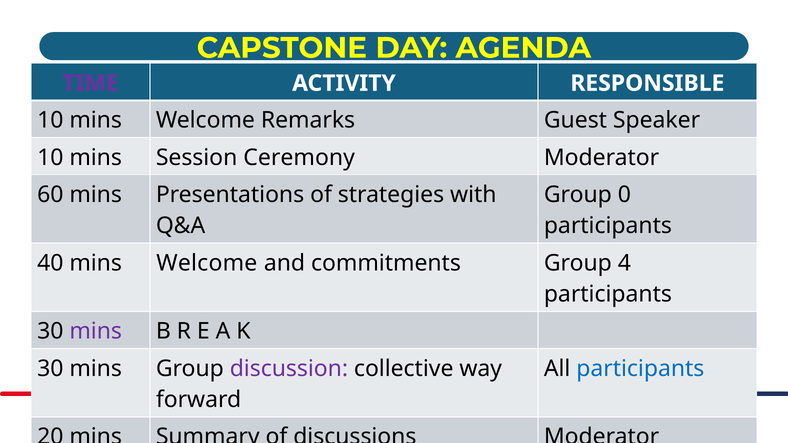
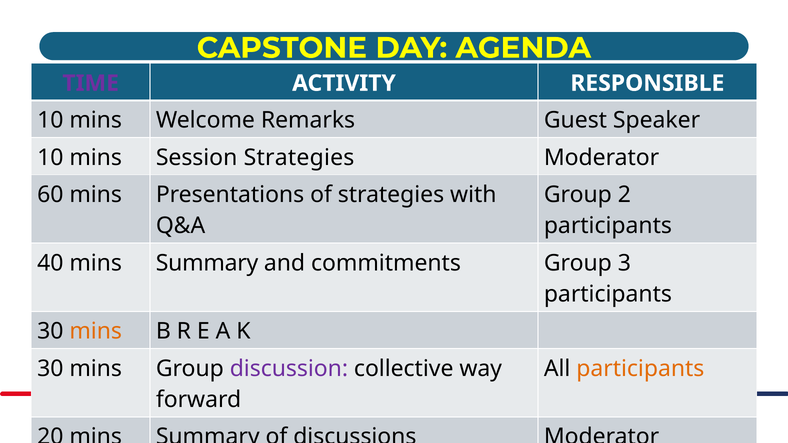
Session Ceremony: Ceremony -> Strategies (299, 158)
0: 0 -> 2 (624, 195)
40 mins Welcome: Welcome -> Summary (207, 263)
4: 4 -> 3 (624, 263)
mins colour: purple -> orange (96, 331)
participants colour: blue -> orange (640, 369)
